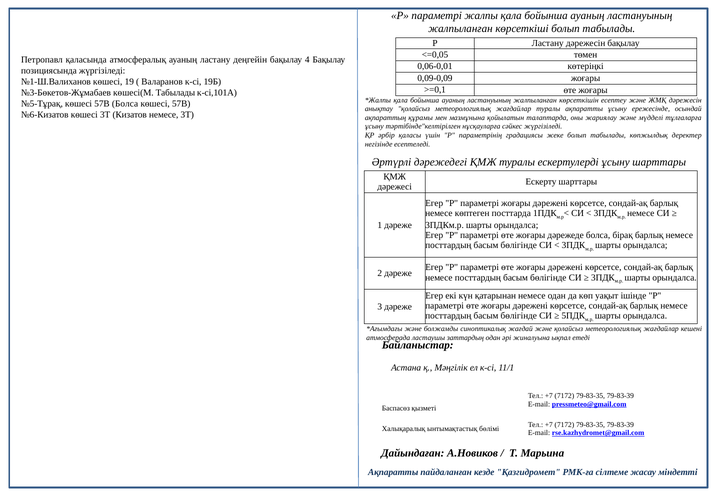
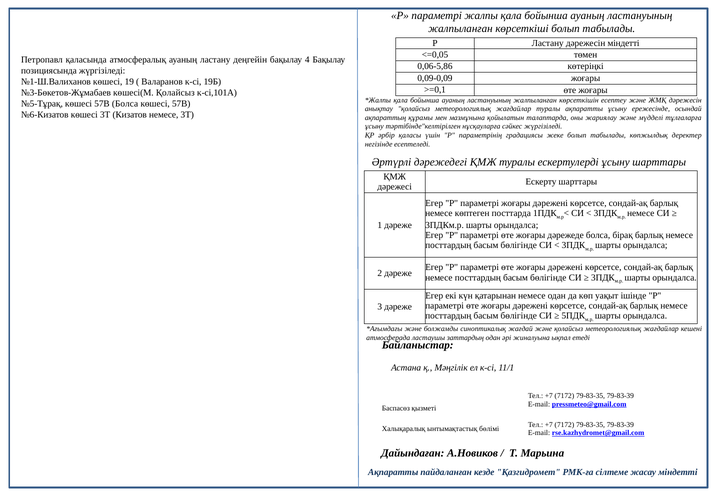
дәрежесін бақылау: бақылау -> міндетті (624, 43)
0,06-0,01: 0,06-0,01 -> 0,06-5,86 (435, 66)
көшесі(М Табылады: Табылады -> Қолайсыз (175, 93)
